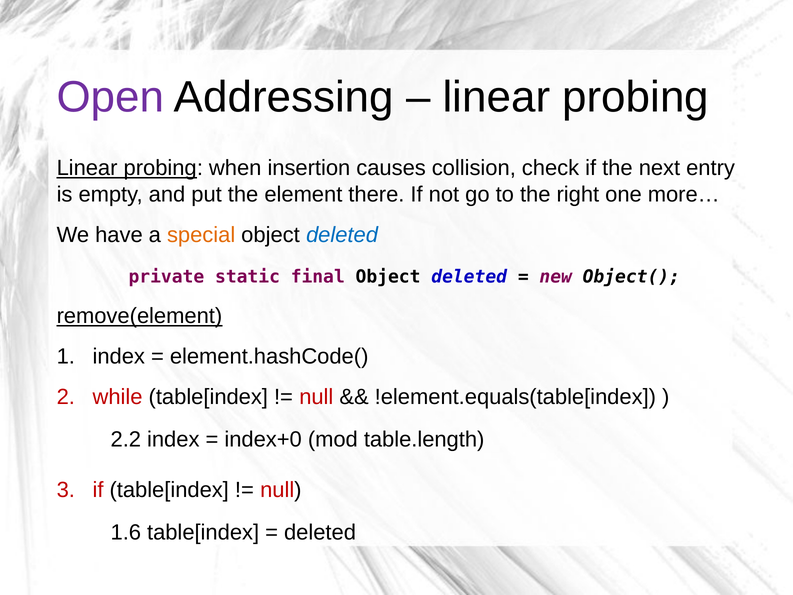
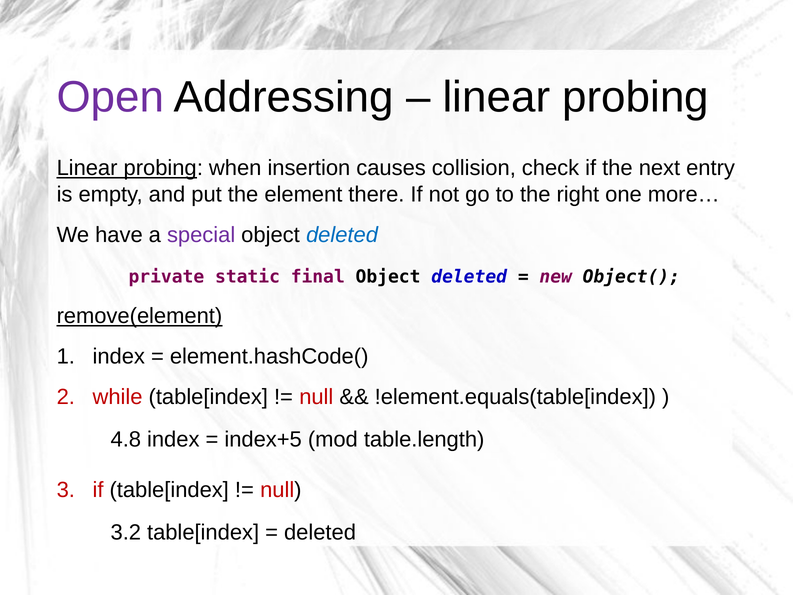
special colour: orange -> purple (201, 235)
2.2: 2.2 -> 4.8 (126, 439)
index+0: index+0 -> index+5 (263, 439)
1.6: 1.6 -> 3.2 (126, 532)
